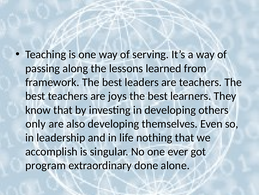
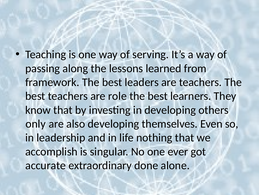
joys: joys -> role (117, 96)
program: program -> accurate (46, 165)
